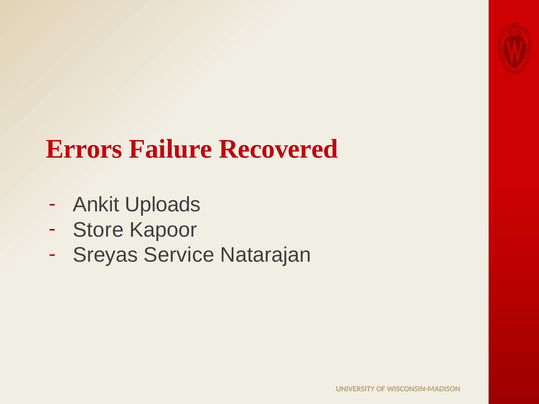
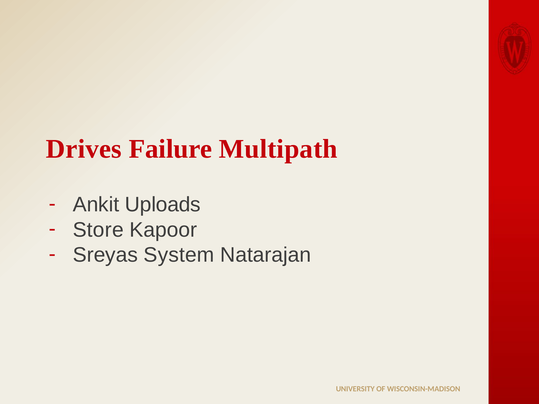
Errors: Errors -> Drives (84, 149)
Recovered: Recovered -> Multipath (278, 149)
Service: Service -> System (179, 255)
